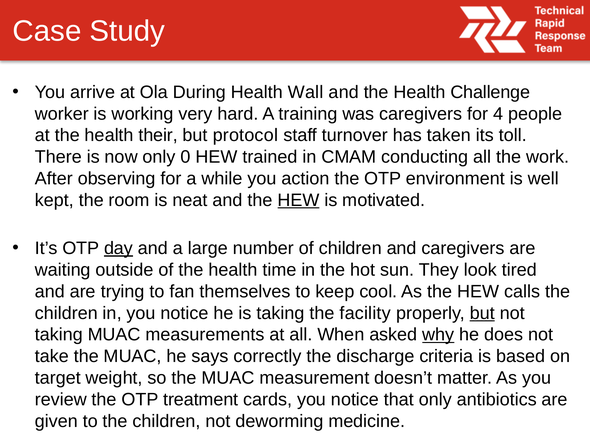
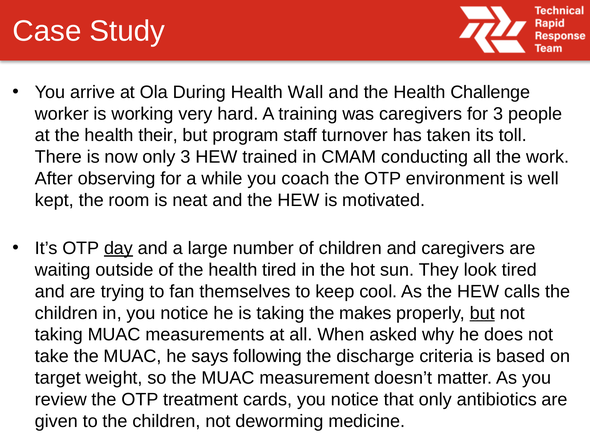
for 4: 4 -> 3 (498, 114)
protocol: protocol -> program (246, 135)
only 0: 0 -> 3 (186, 157)
action: action -> coach (305, 179)
HEW underline: present -> none (298, 200)
health time: time -> tired (279, 270)
facility: facility -> makes (365, 313)
why underline: present -> none (438, 335)
correctly: correctly -> following (268, 357)
